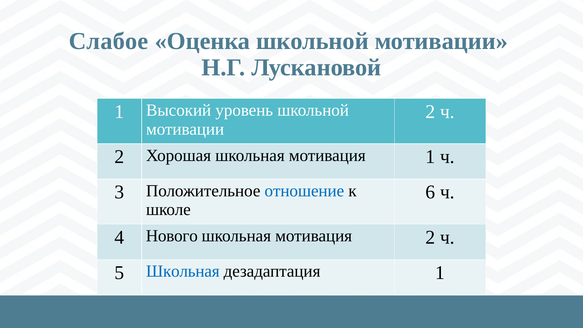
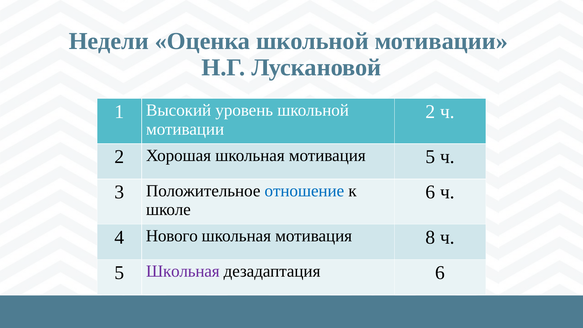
Слабое: Слабое -> Недели (109, 41)
мотивация 1: 1 -> 5 (430, 157)
мотивация 2: 2 -> 8 (430, 237)
Школьная colour: blue -> purple (183, 271)
дезадаптация 1: 1 -> 6 (440, 273)
